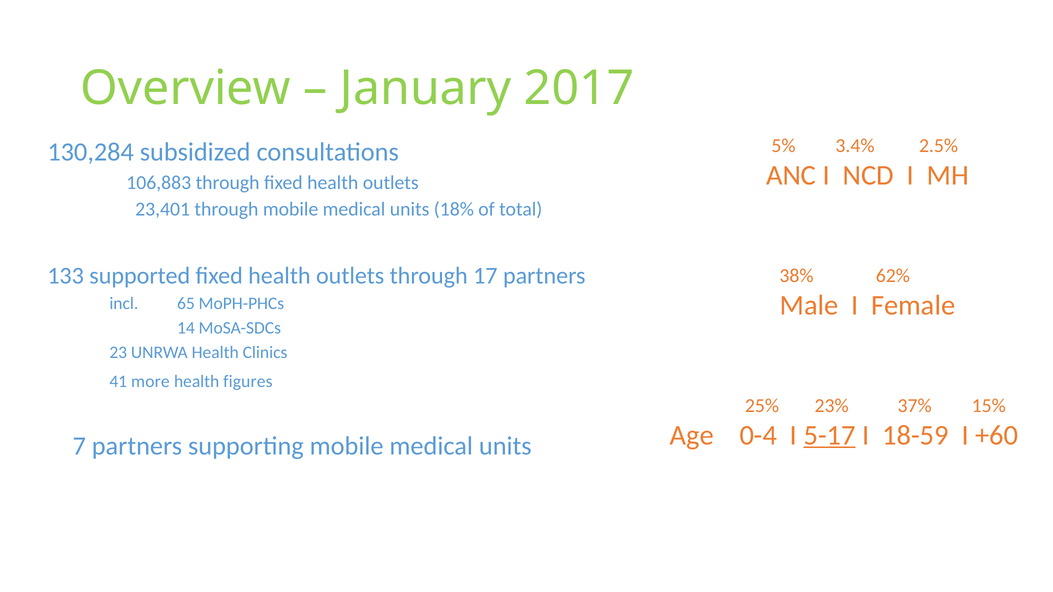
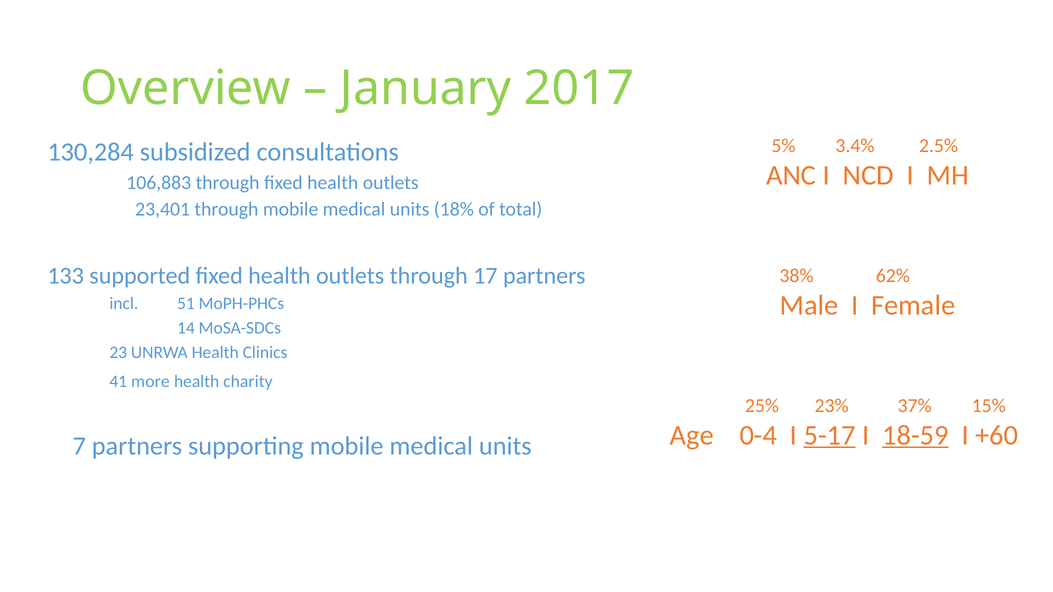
65: 65 -> 51 (186, 304)
figures: figures -> charity (248, 382)
18-59 underline: none -> present (915, 435)
